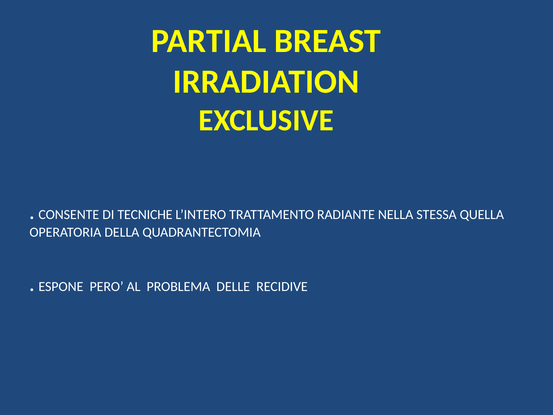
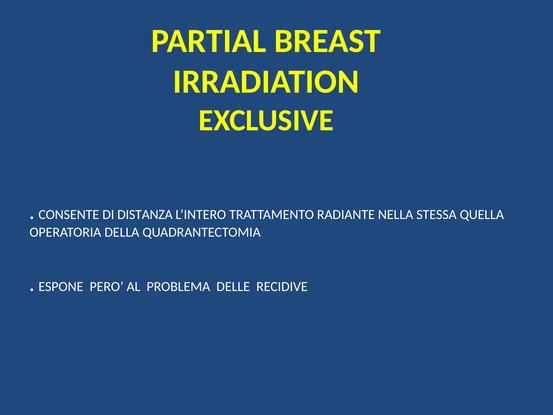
TECNICHE: TECNICHE -> DISTANZA (145, 214)
